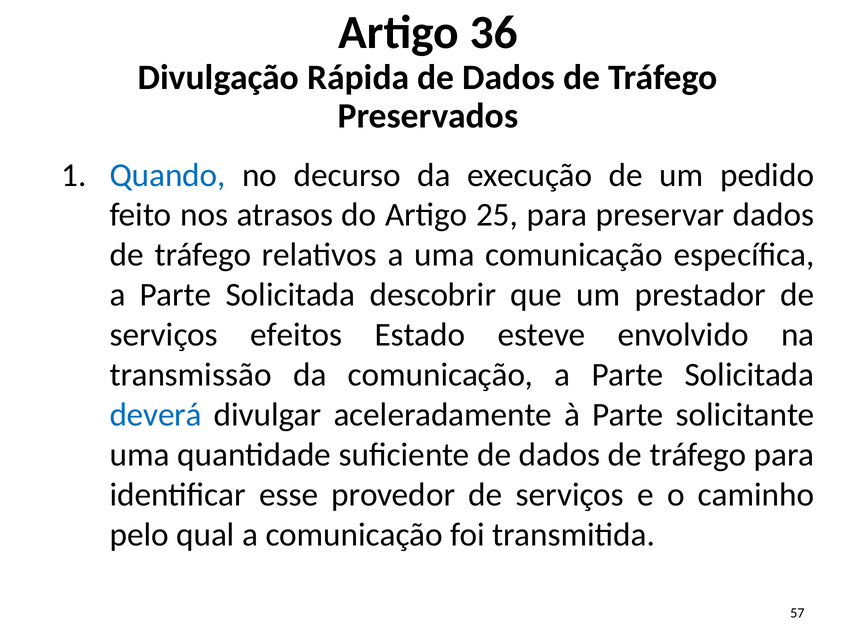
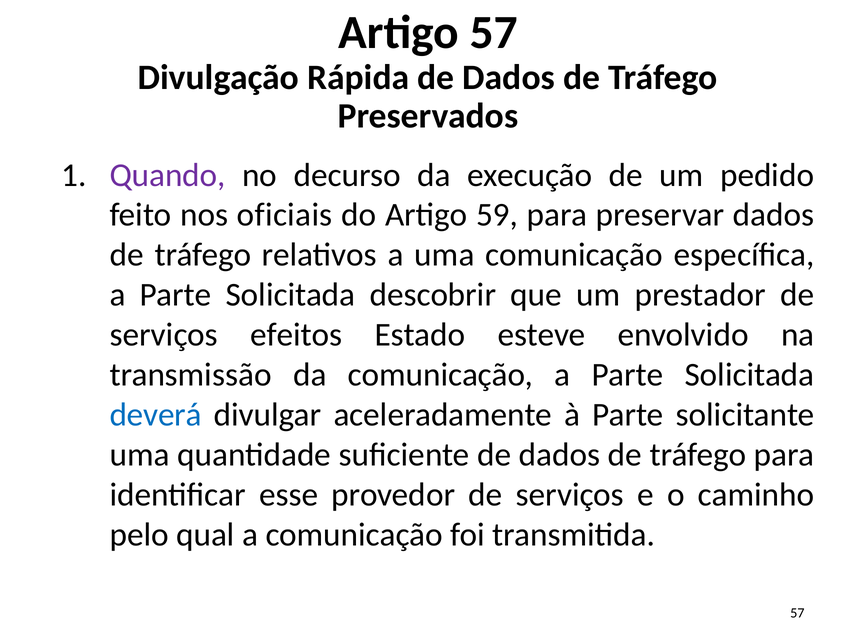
Artigo 36: 36 -> 57 (494, 33)
Quando colour: blue -> purple (168, 175)
atrasos: atrasos -> oficiais (285, 215)
25: 25 -> 59 (497, 215)
